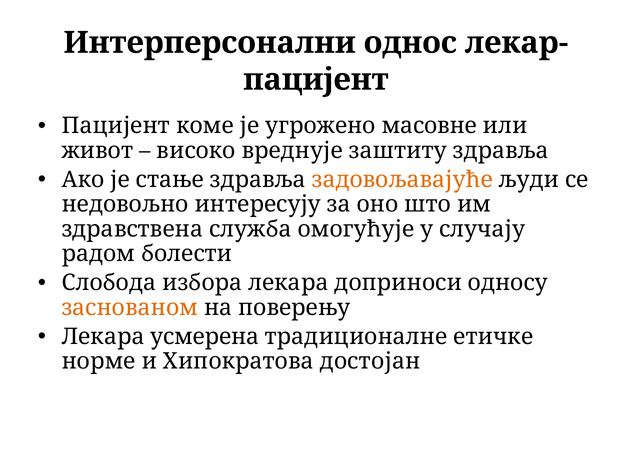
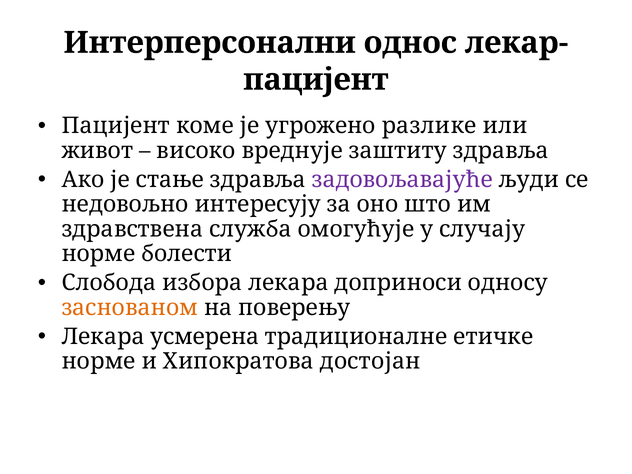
масовне: масовне -> разлике (429, 126)
задовољавајуће colour: orange -> purple (402, 180)
радом: радом -> норме (98, 254)
